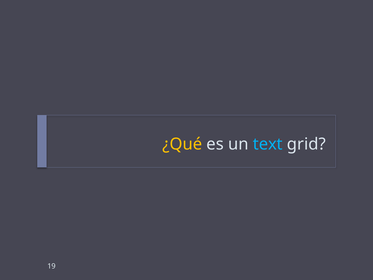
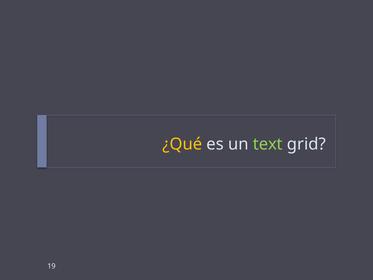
text colour: light blue -> light green (268, 144)
